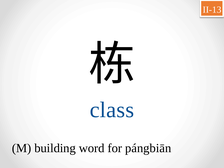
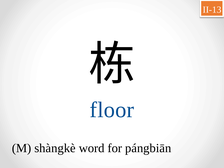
class: class -> floor (112, 110)
building: building -> shàngkè (55, 148)
